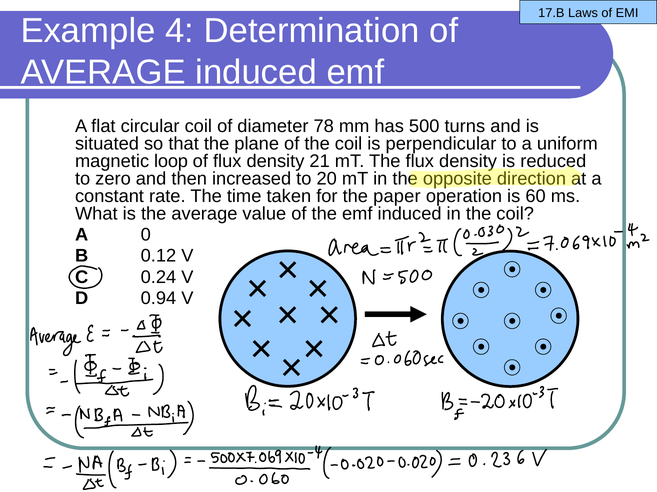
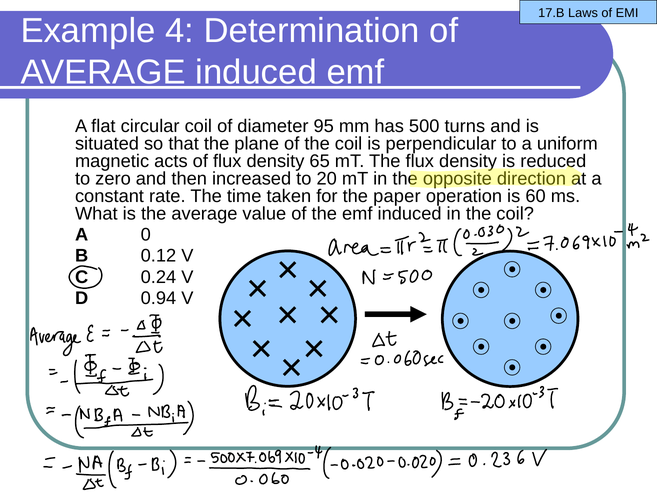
78: 78 -> 95 (324, 126)
loop: loop -> acts (171, 161)
21: 21 -> 65 (320, 161)
